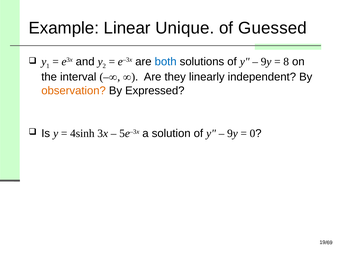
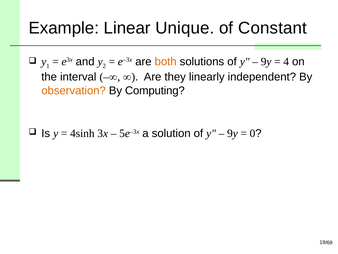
Guessed: Guessed -> Constant (273, 28)
both colour: blue -> orange (166, 61)
8: 8 -> 4 (286, 61)
Expressed: Expressed -> Computing (155, 90)
